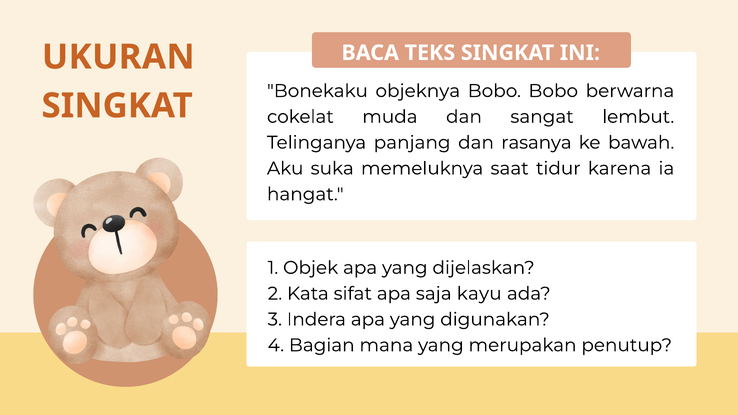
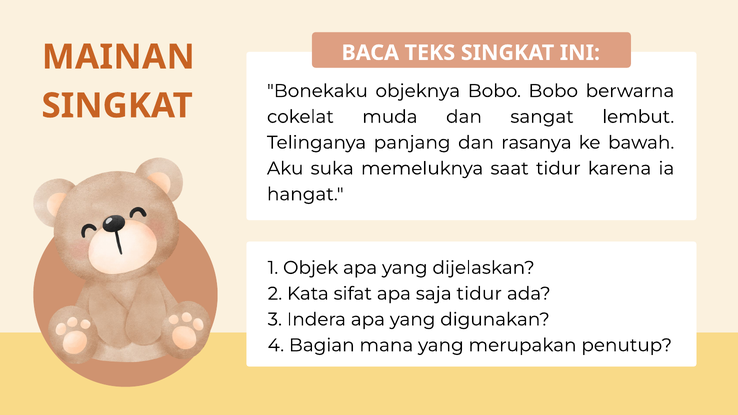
UKURAN: UKURAN -> MAINAN (118, 57)
saja kayu: kayu -> tidur (479, 294)
